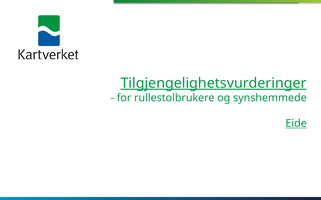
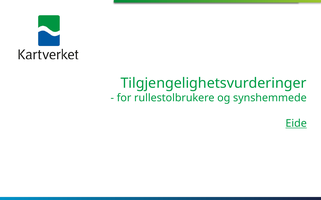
Tilgjengelighetsvurderinger underline: present -> none (214, 83)
